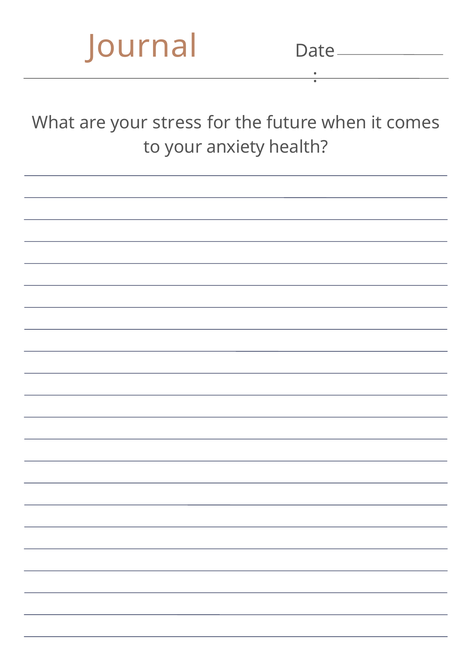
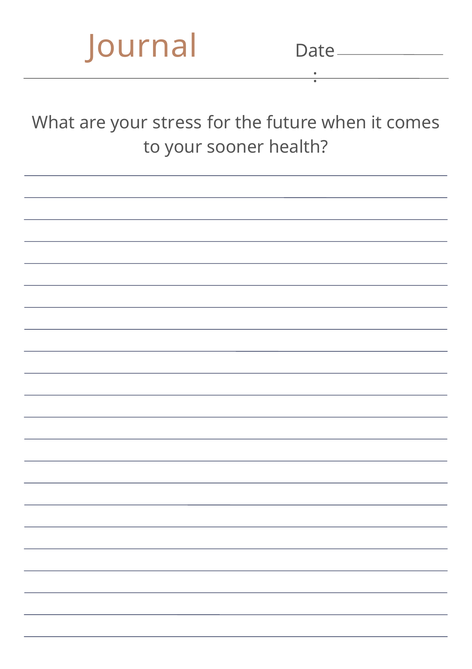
anxiety: anxiety -> sooner (235, 147)
